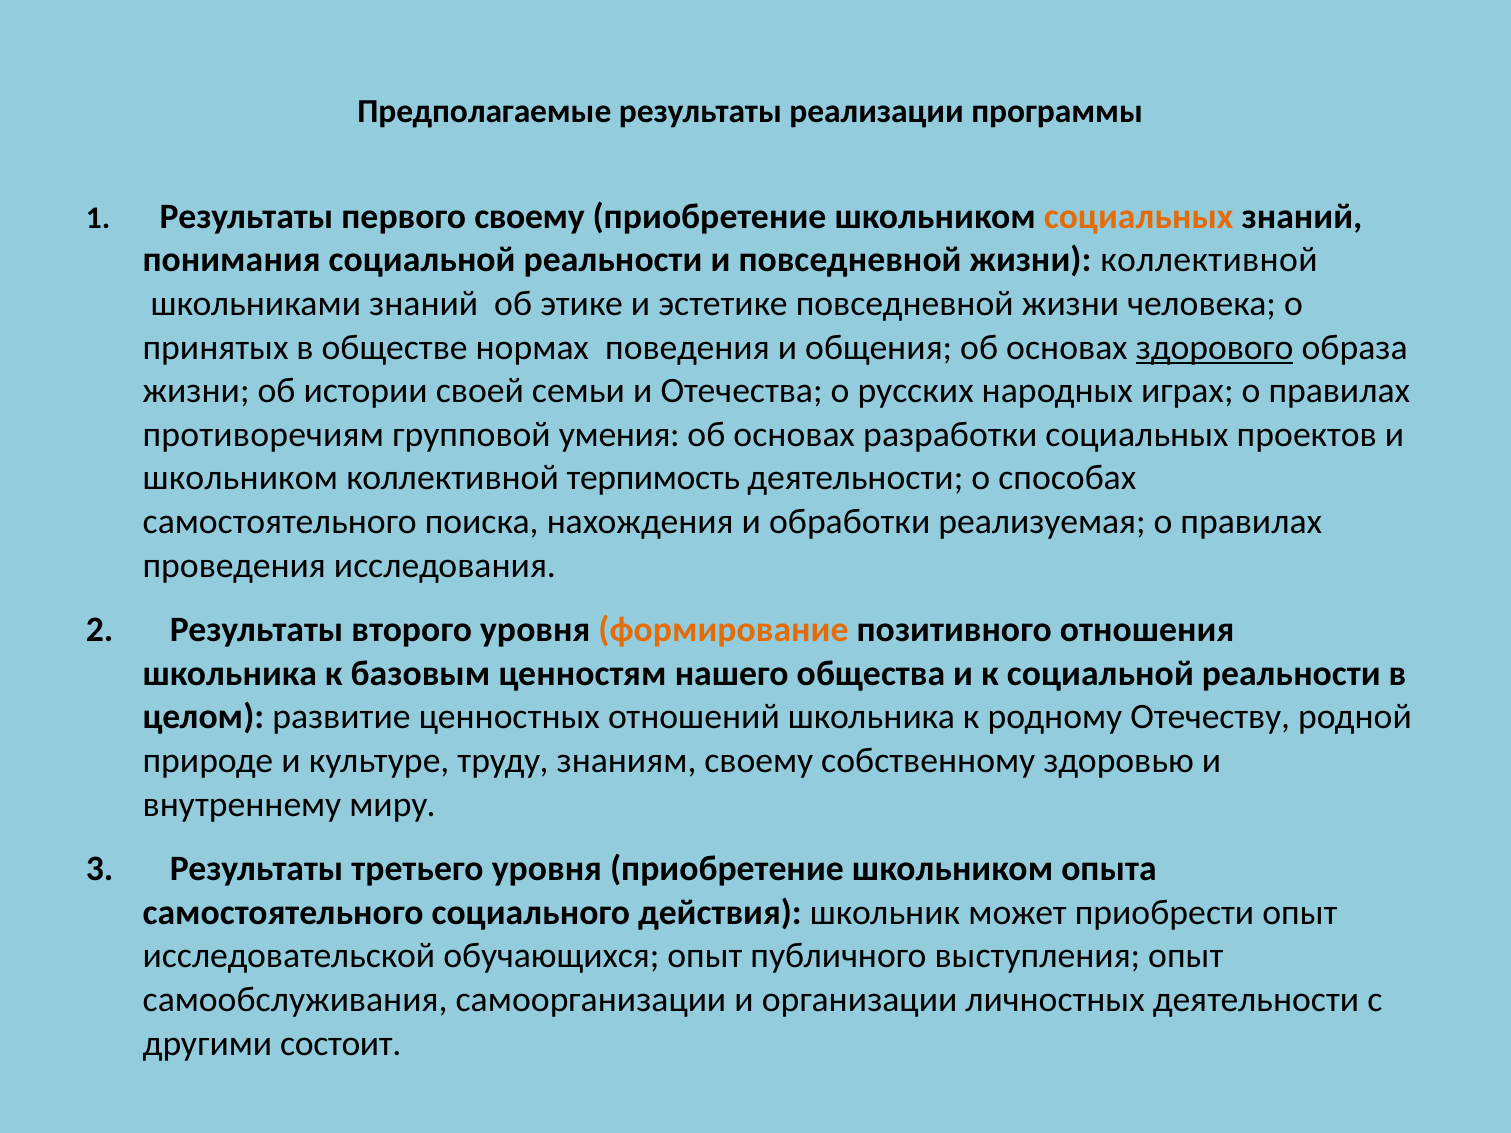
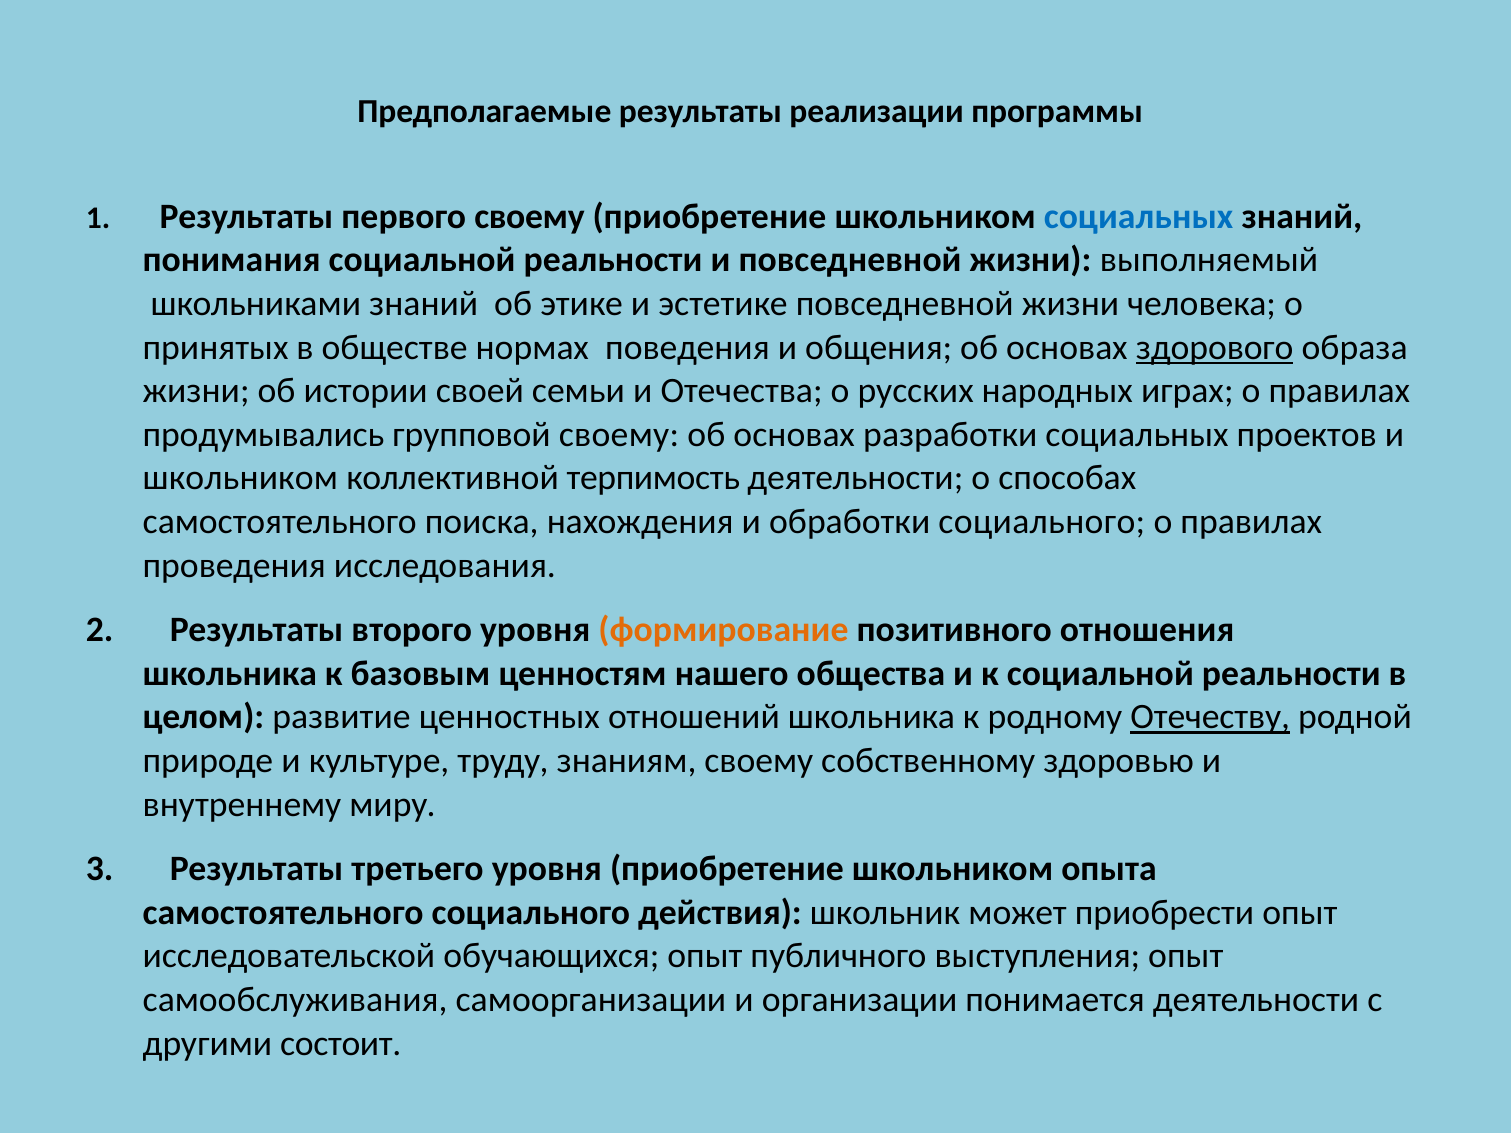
социальных colour: orange -> blue (1139, 217)
жизни коллективной: коллективной -> выполняемый (1209, 260)
противоречиям: противоречиям -> продумывались (263, 435)
групповой умения: умения -> своему (619, 435)
обработки реализуемая: реализуемая -> социального (1042, 522)
Отечеству underline: none -> present (1210, 717)
личностных: личностных -> понимается (1055, 1000)
